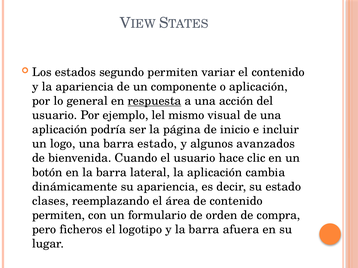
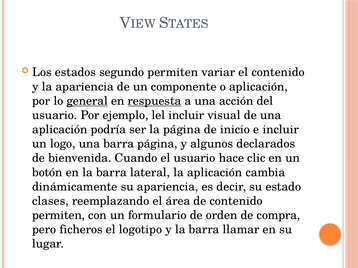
general underline: none -> present (87, 101)
lel mismo: mismo -> incluir (186, 115)
barra estado: estado -> página (157, 144)
avanzados: avanzados -> declarados (266, 144)
afuera: afuera -> llamar (241, 230)
